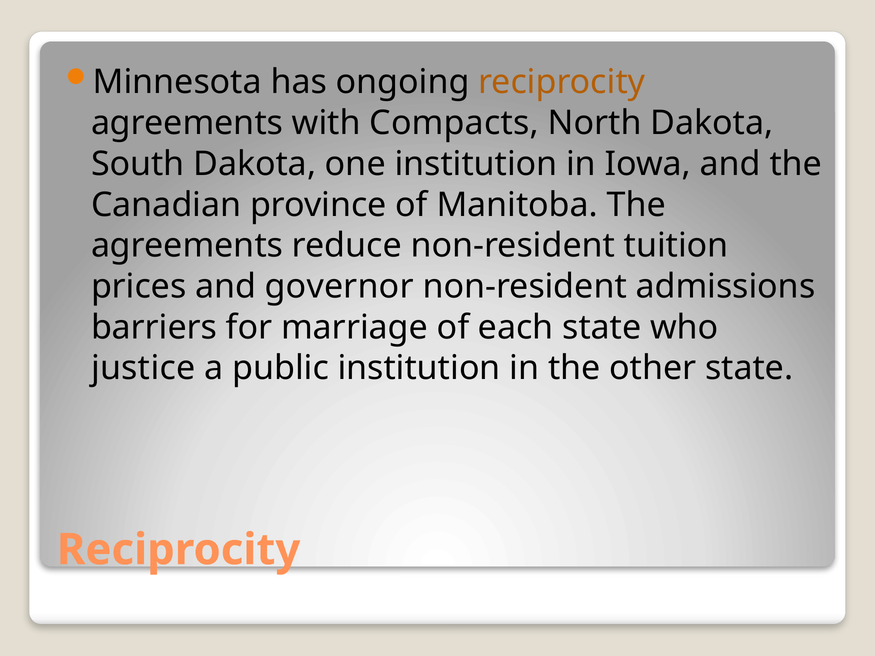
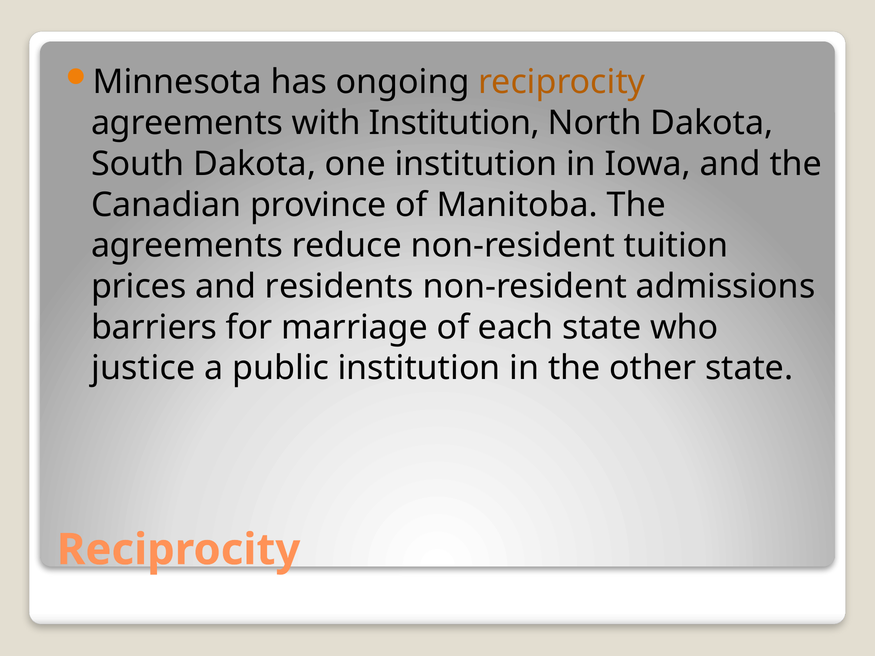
with Compacts: Compacts -> Institution (454, 123)
governor: governor -> residents (339, 287)
